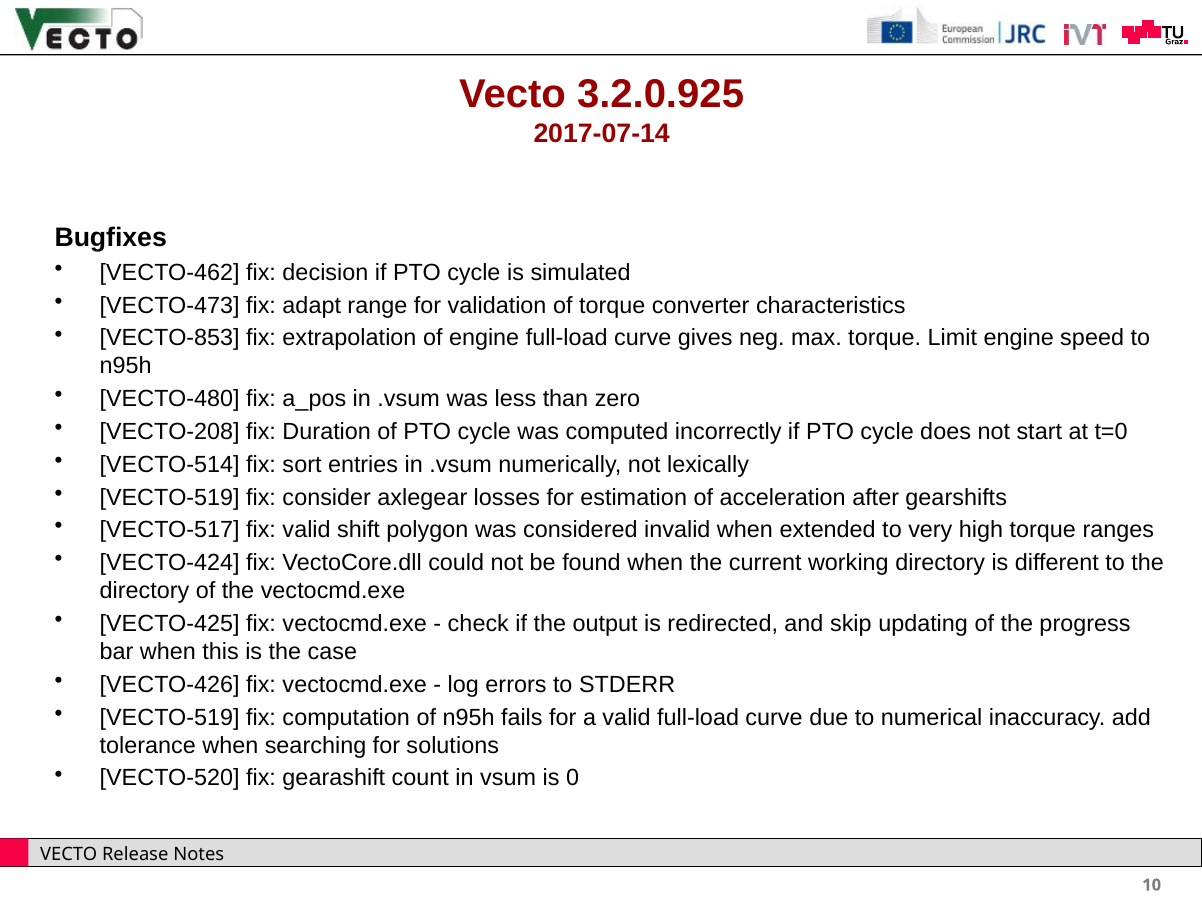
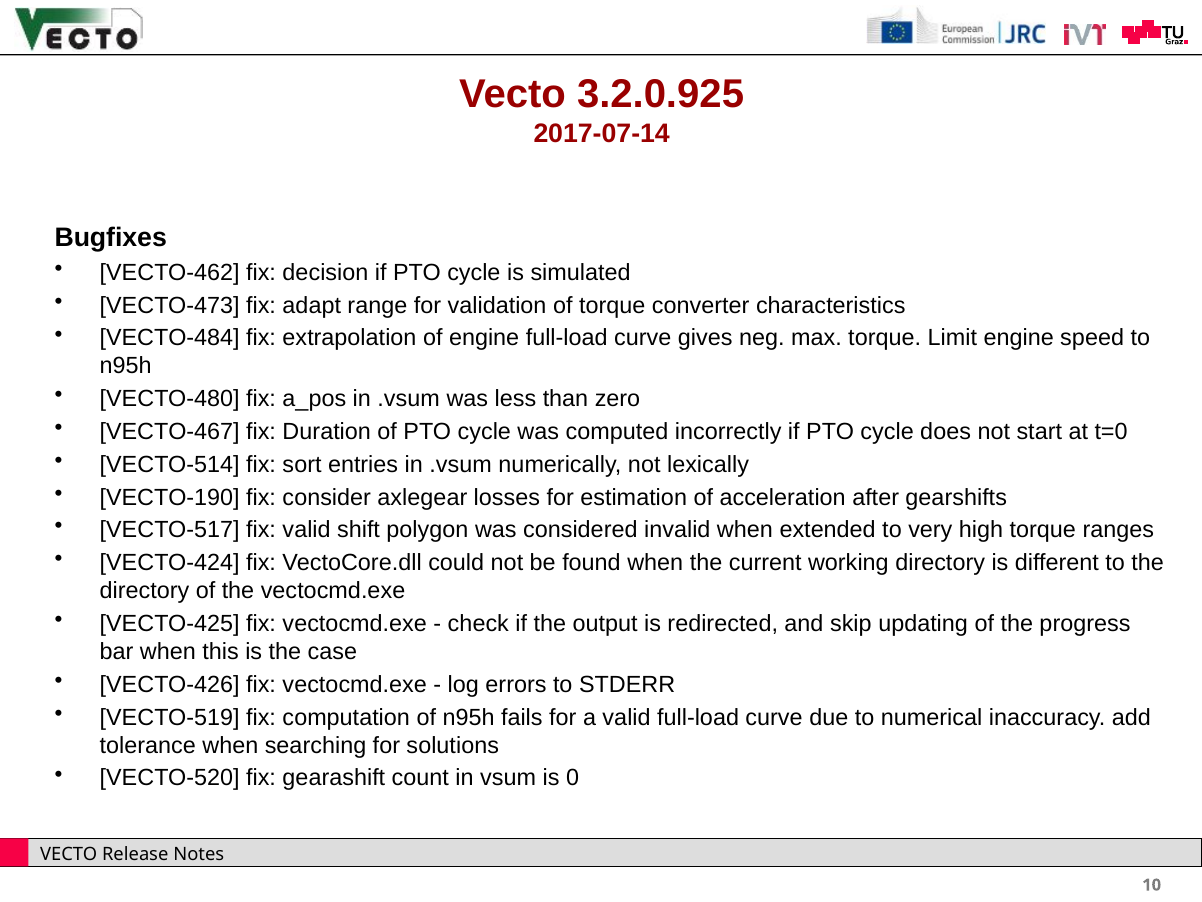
VECTO-853: VECTO-853 -> VECTO-484 (170, 338)
VECTO-208: VECTO-208 -> VECTO-467 (170, 432)
VECTO-519: VECTO-519 -> VECTO-190 (170, 497)
